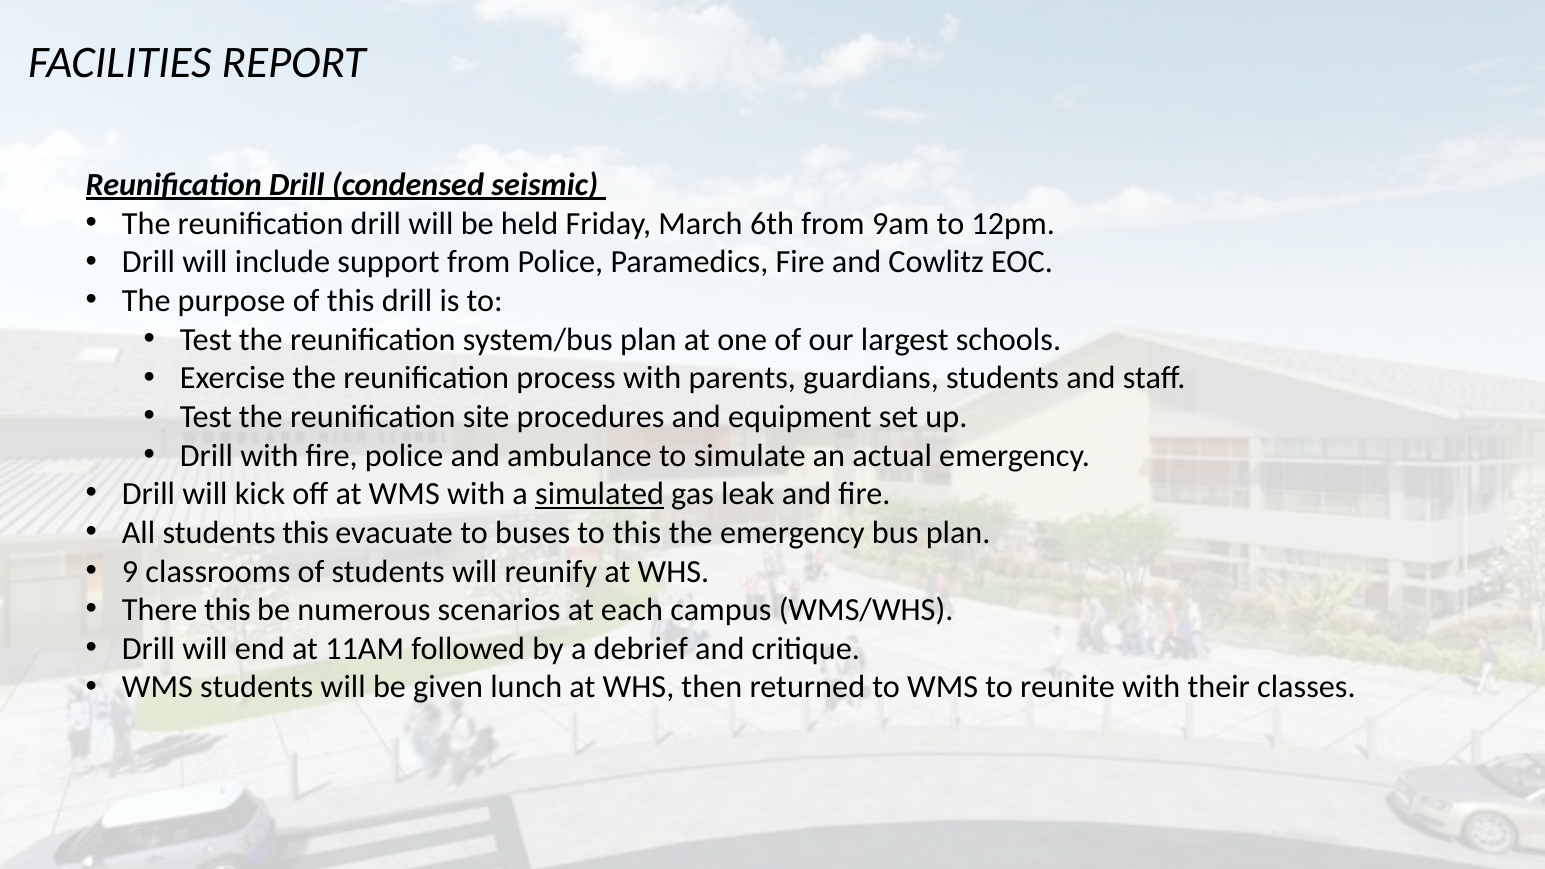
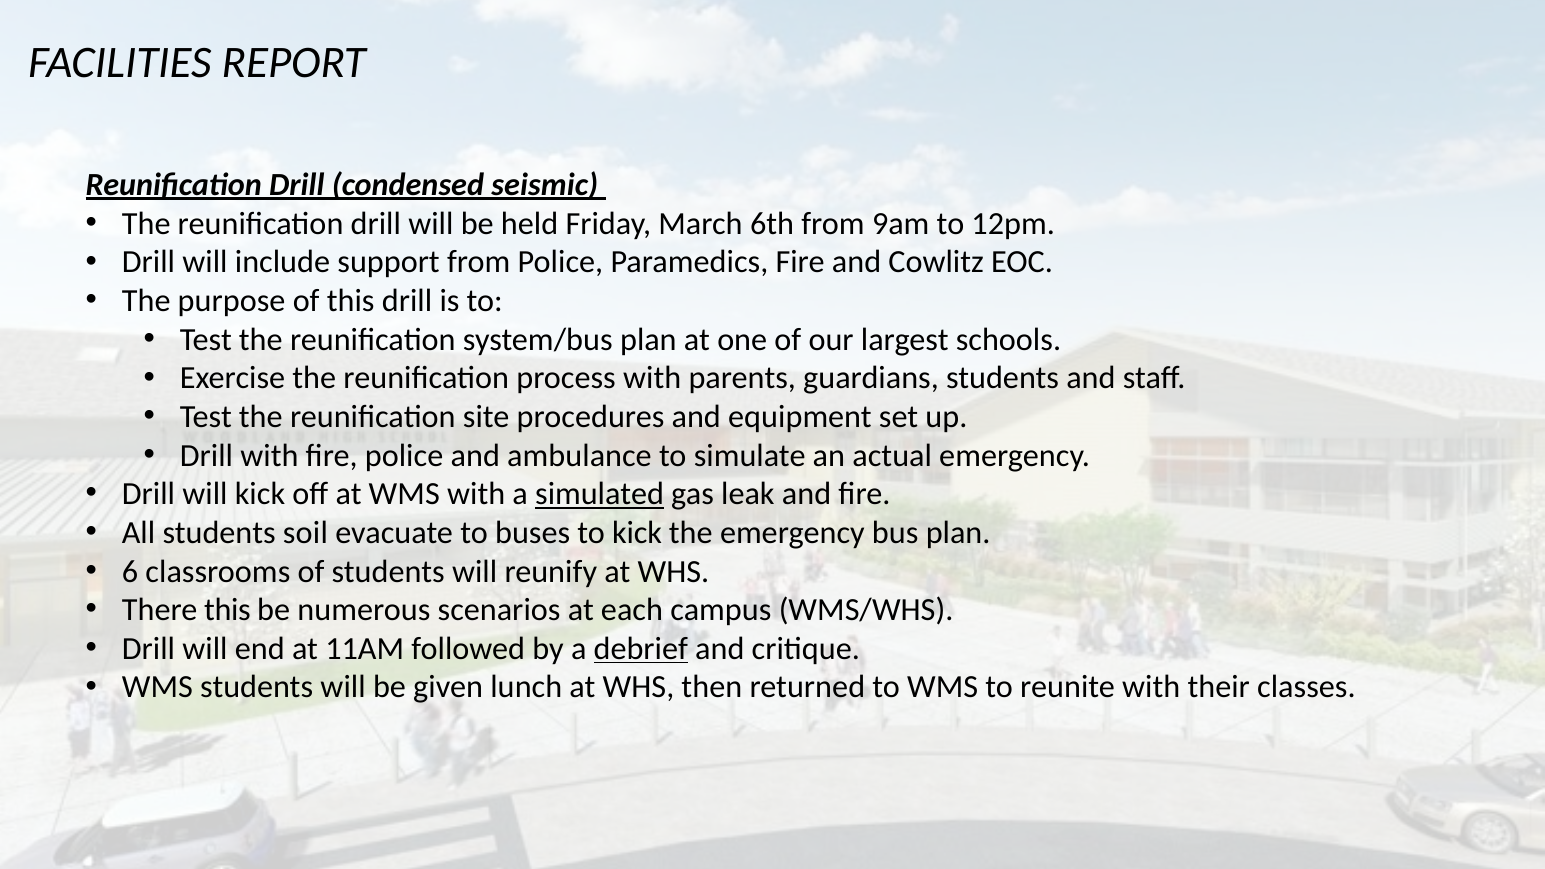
students this: this -> soil (305, 533)
to this: this -> kick (637, 533)
9: 9 -> 6 (130, 571)
debrief underline: none -> present (641, 649)
